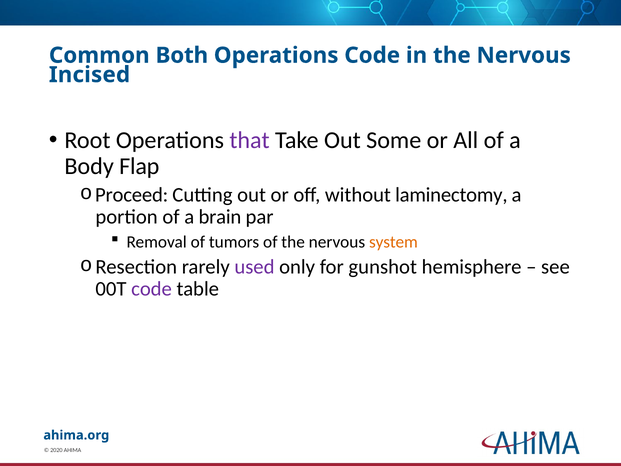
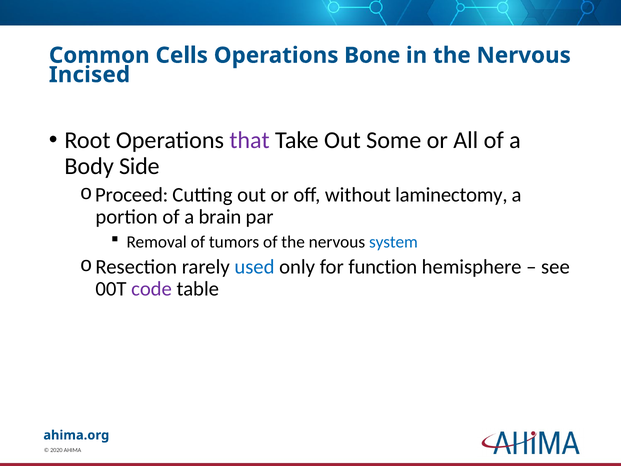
Both: Both -> Cells (182, 55)
Operations Code: Code -> Bone (372, 55)
Flap: Flap -> Side (139, 166)
system colour: orange -> blue (393, 242)
used colour: purple -> blue (254, 267)
gunshot: gunshot -> function (383, 267)
